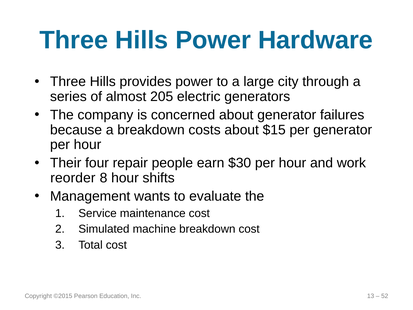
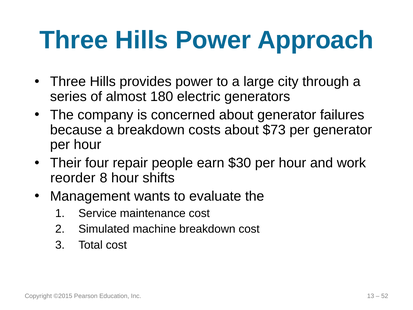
Hardware: Hardware -> Approach (316, 40)
205: 205 -> 180 (162, 97)
$15: $15 -> $73 (274, 130)
